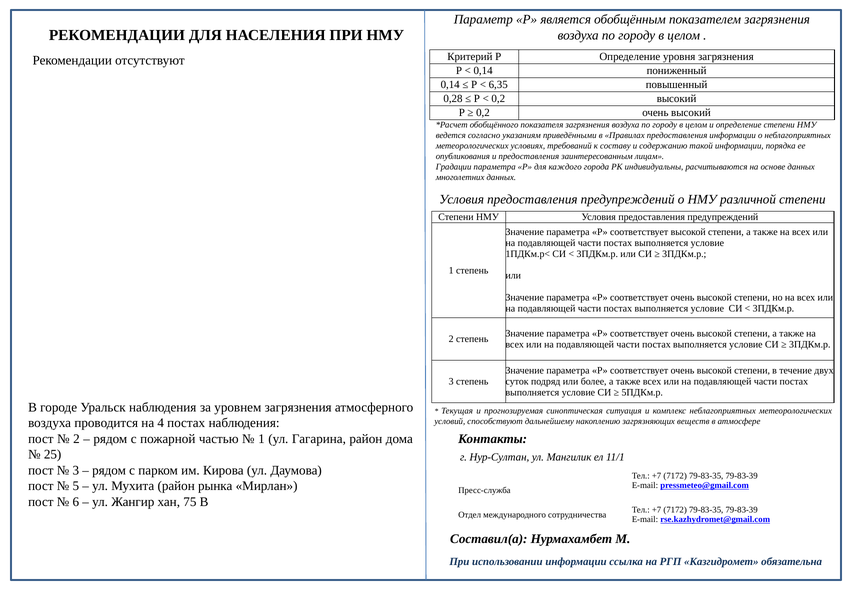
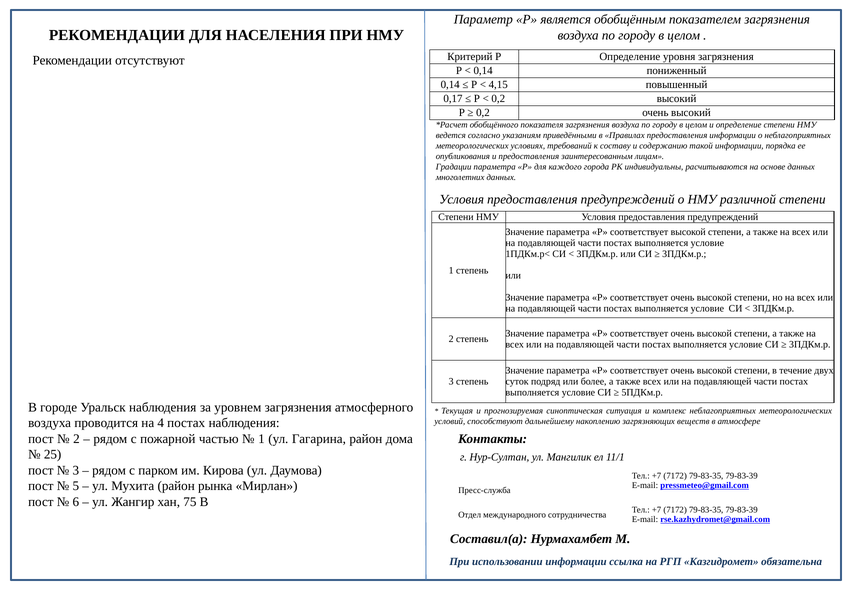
6,35: 6,35 -> 4,15 (498, 85)
0,28: 0,28 -> 0,17 (453, 99)
